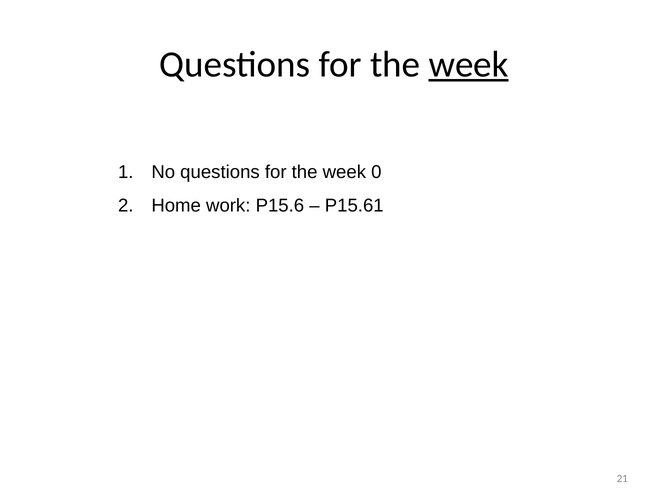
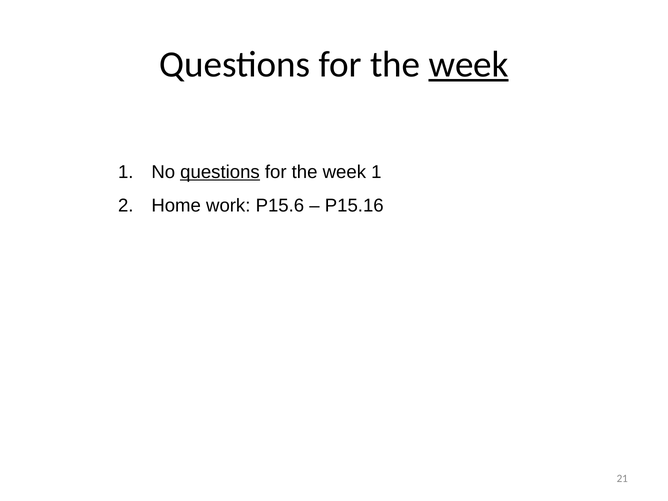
questions underline: none -> present (220, 172)
week 0: 0 -> 1 (376, 172)
P15.61: P15.61 -> P15.16 (354, 205)
